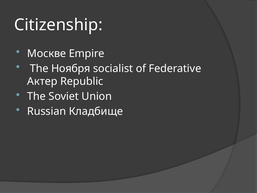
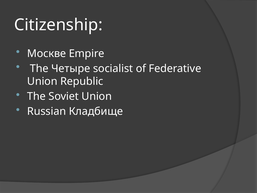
Ноября: Ноября -> Четыре (71, 68)
Актер: Актер -> Union (42, 81)
